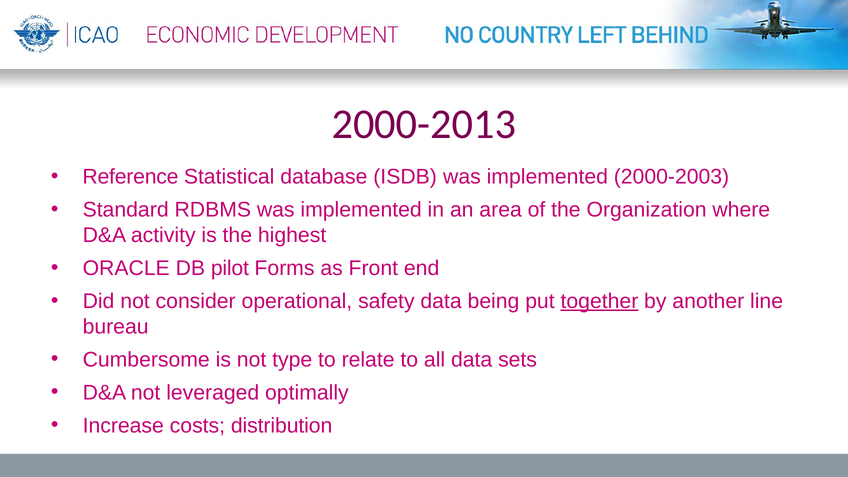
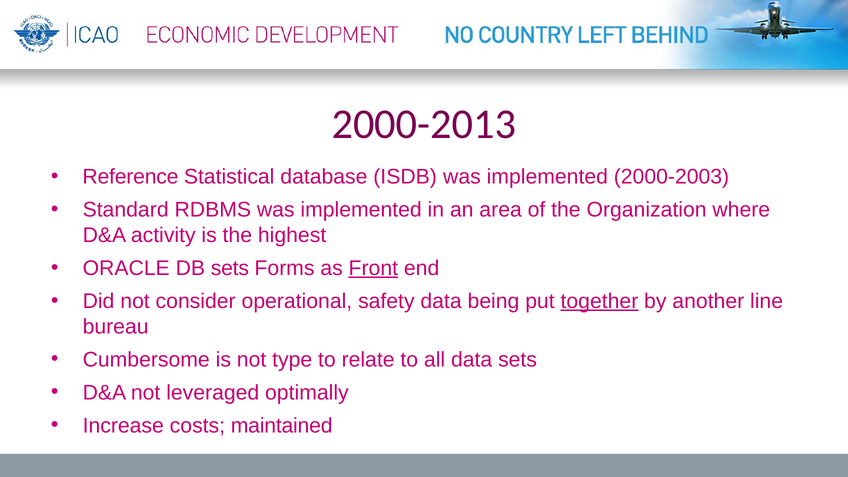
DB pilot: pilot -> sets (230, 268)
Front underline: none -> present (373, 268)
distribution: distribution -> maintained (282, 426)
